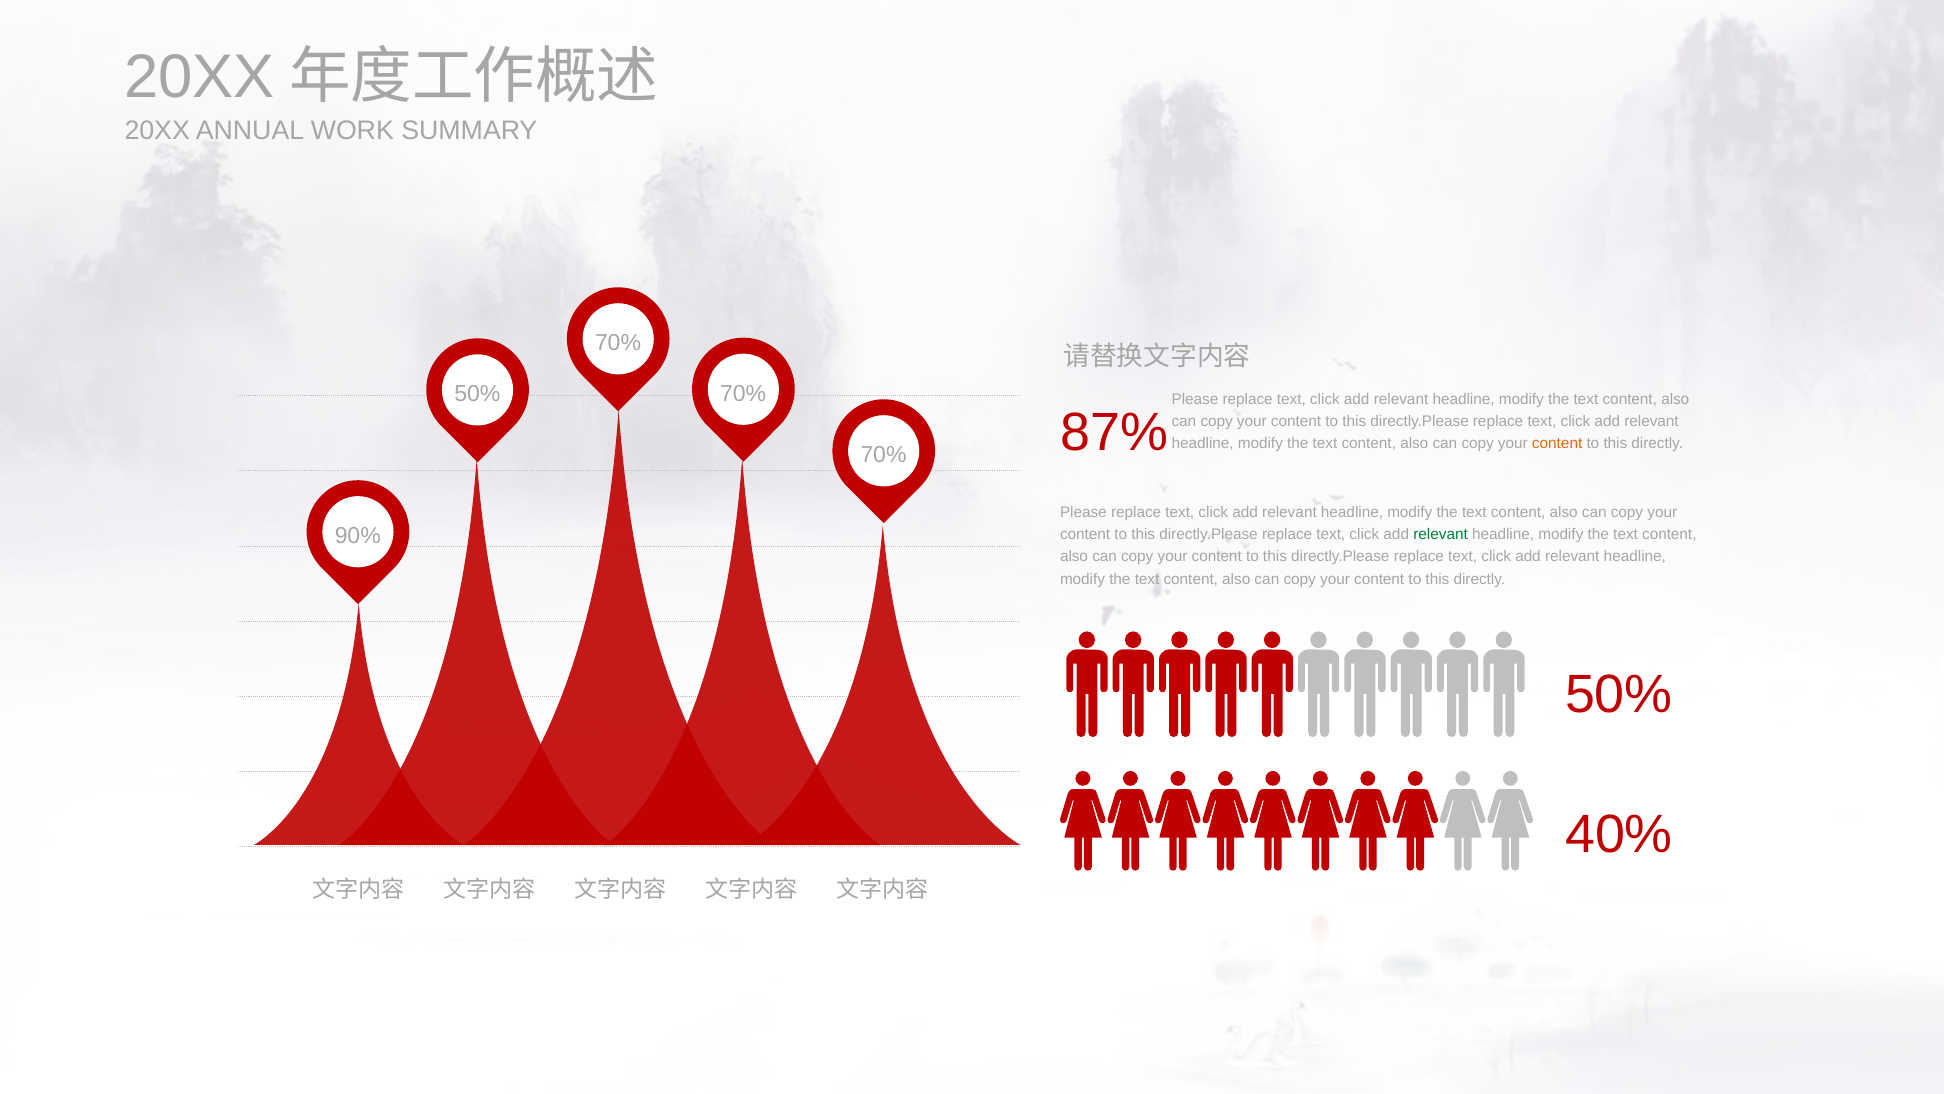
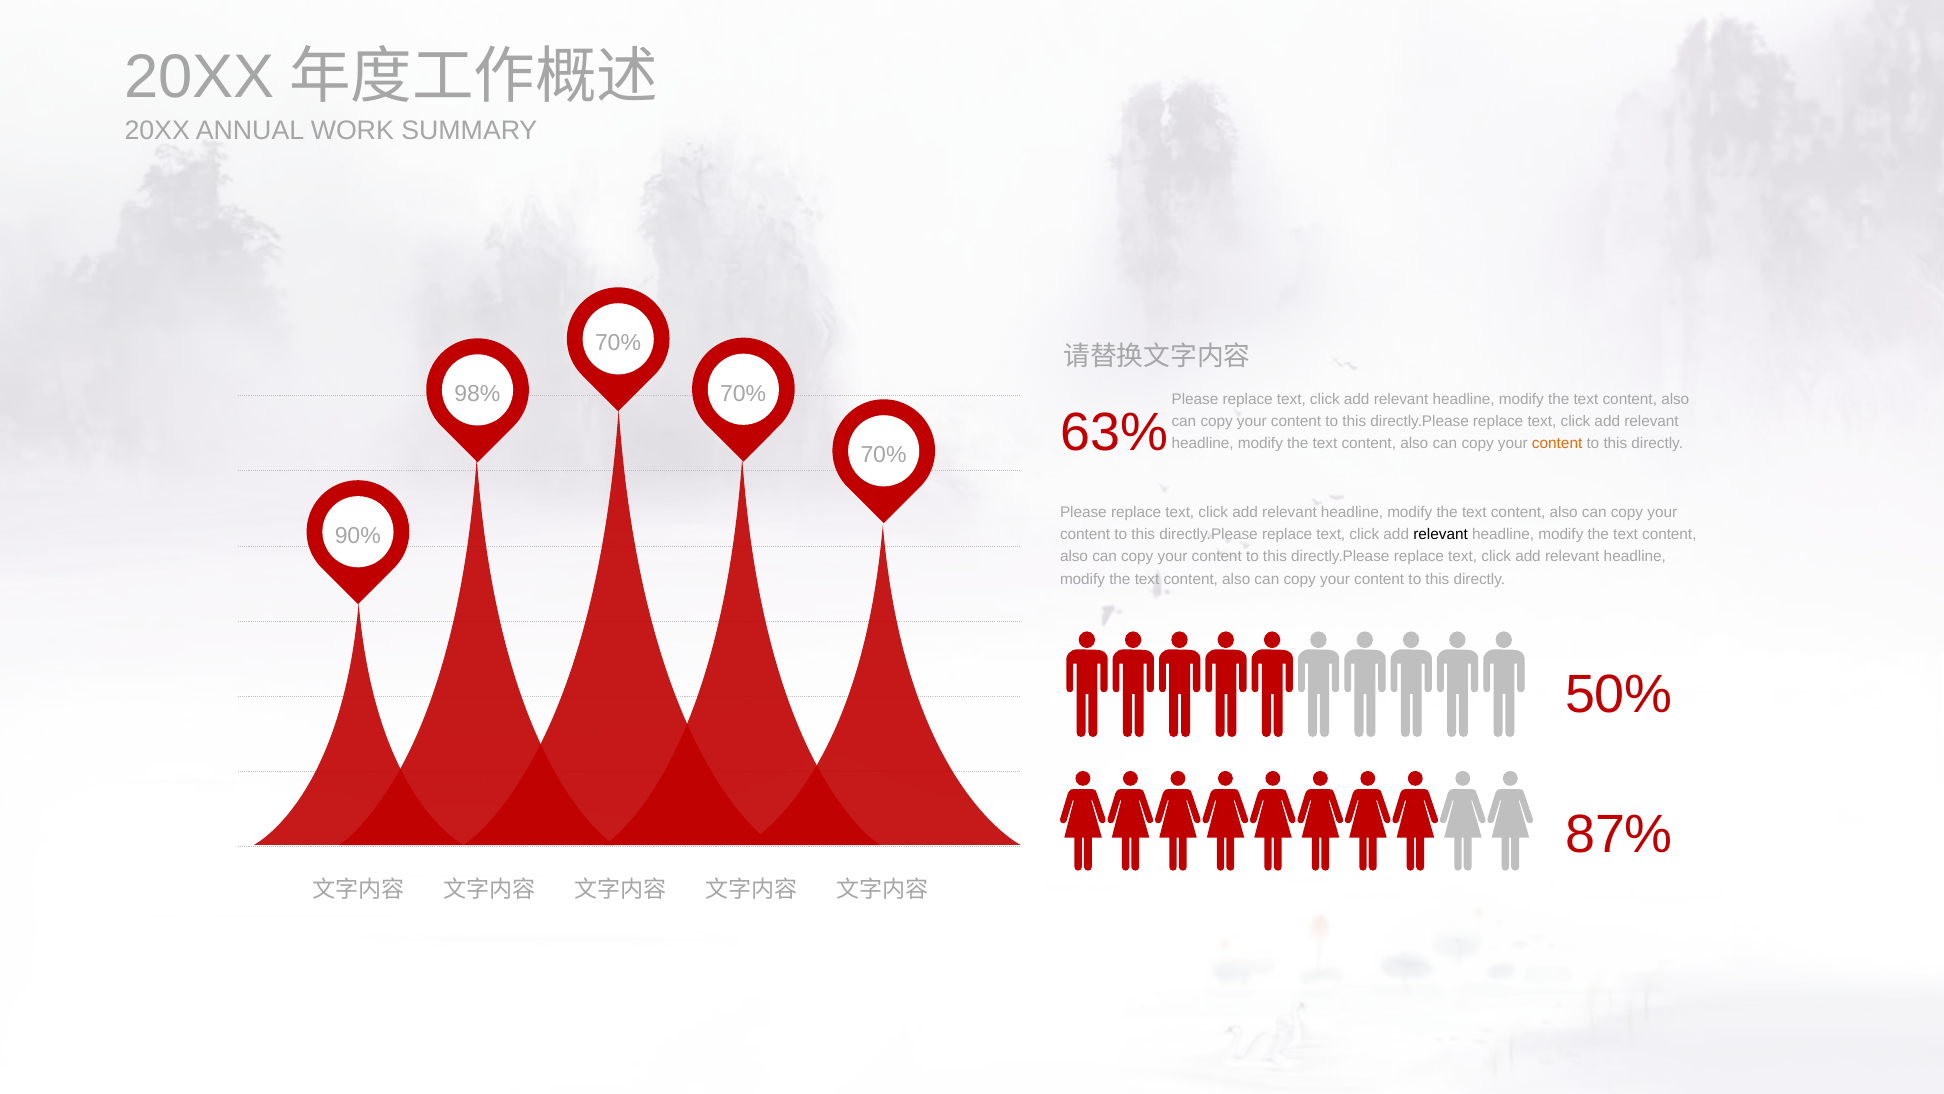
50%: 50% -> 98% (477, 394)
87%: 87% -> 63% (1114, 433)
relevant colour: green -> black (1441, 534)
40%: 40% -> 87% (1619, 835)
